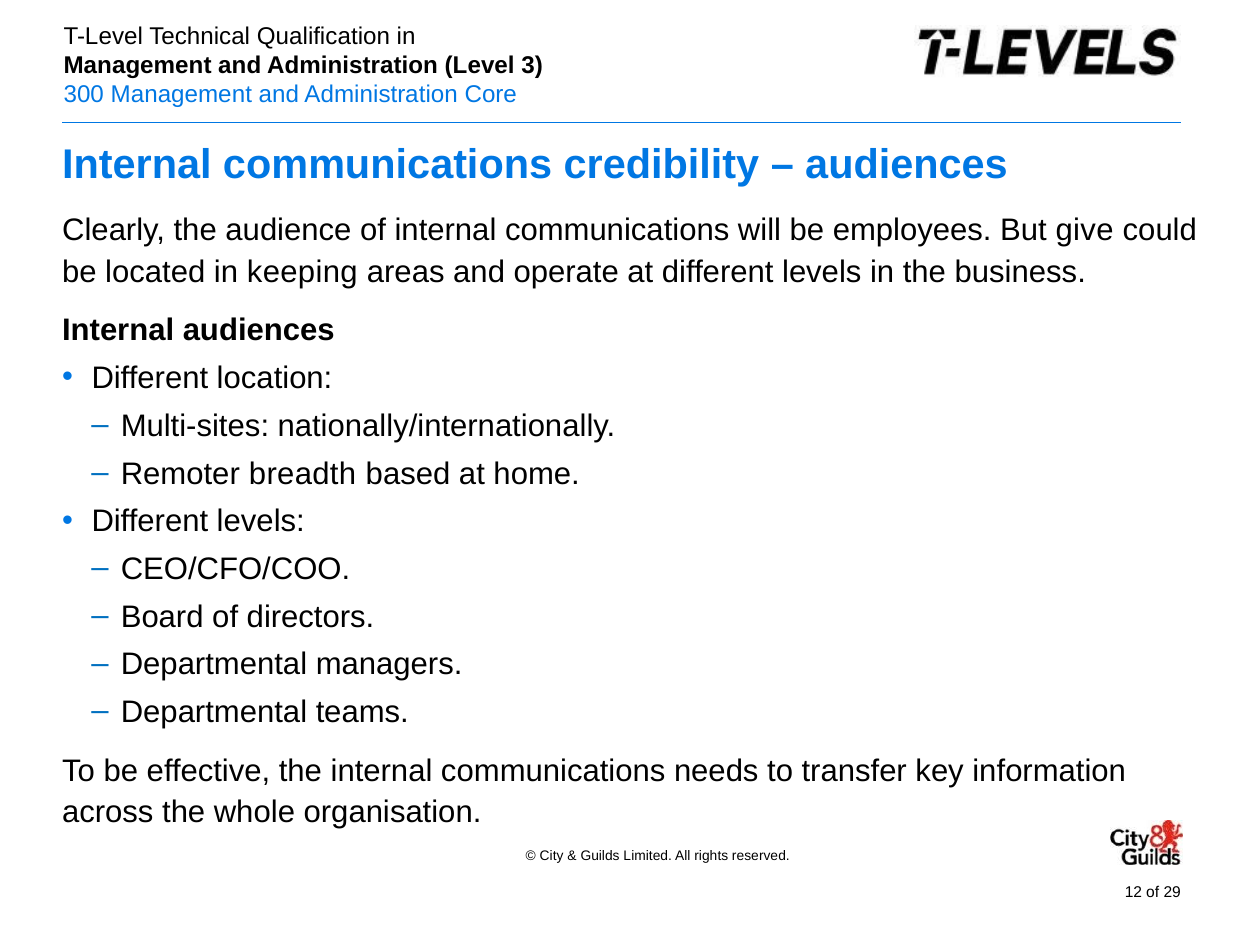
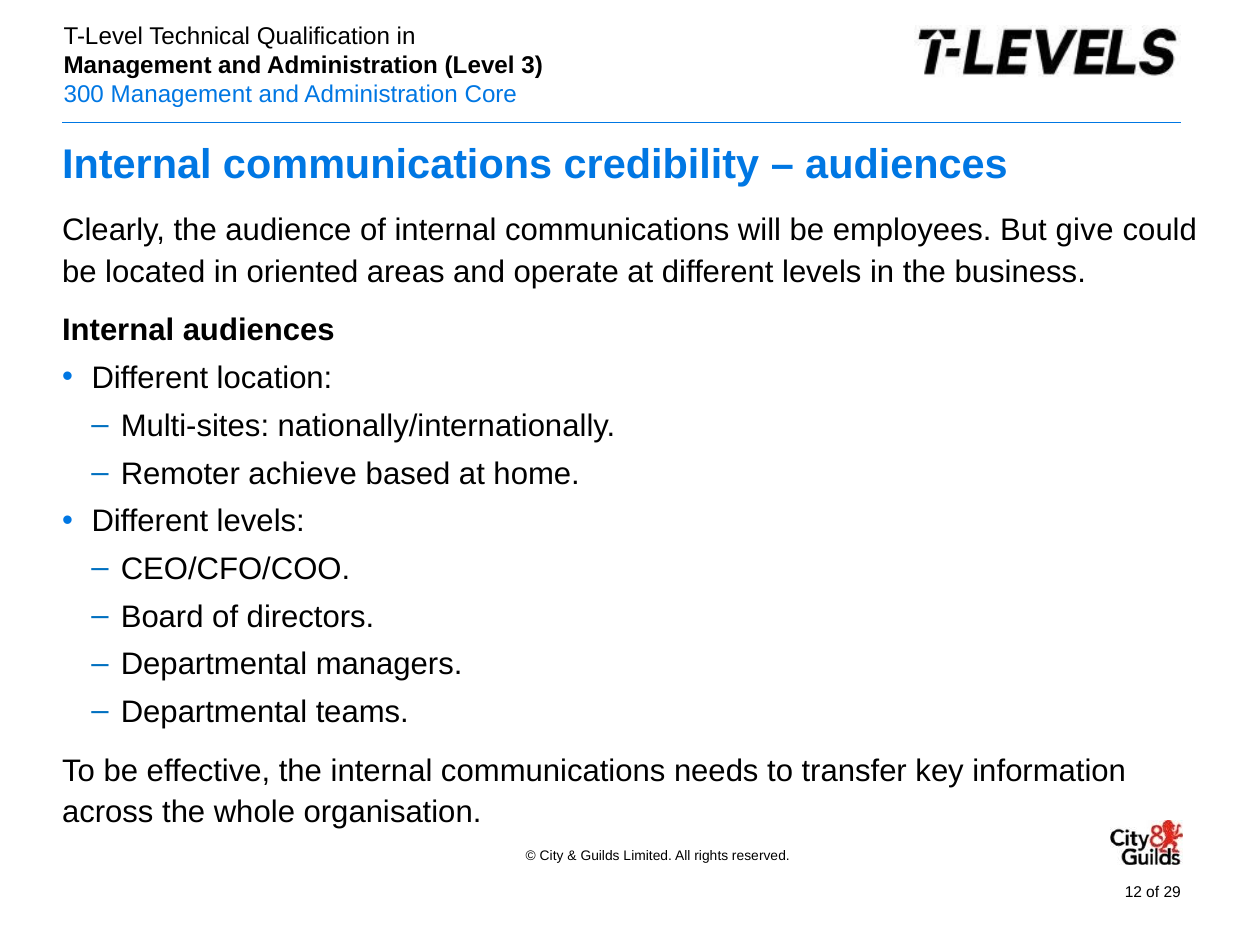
keeping: keeping -> oriented (303, 272)
breadth: breadth -> achieve (303, 473)
